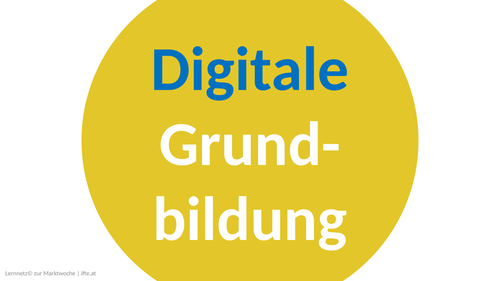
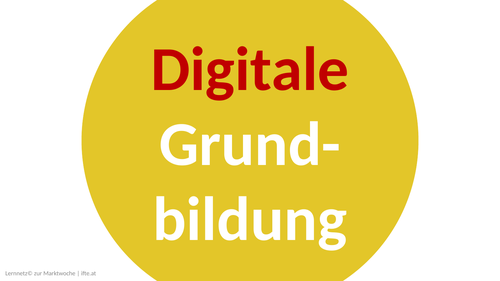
Digitale colour: blue -> red (250, 70)
